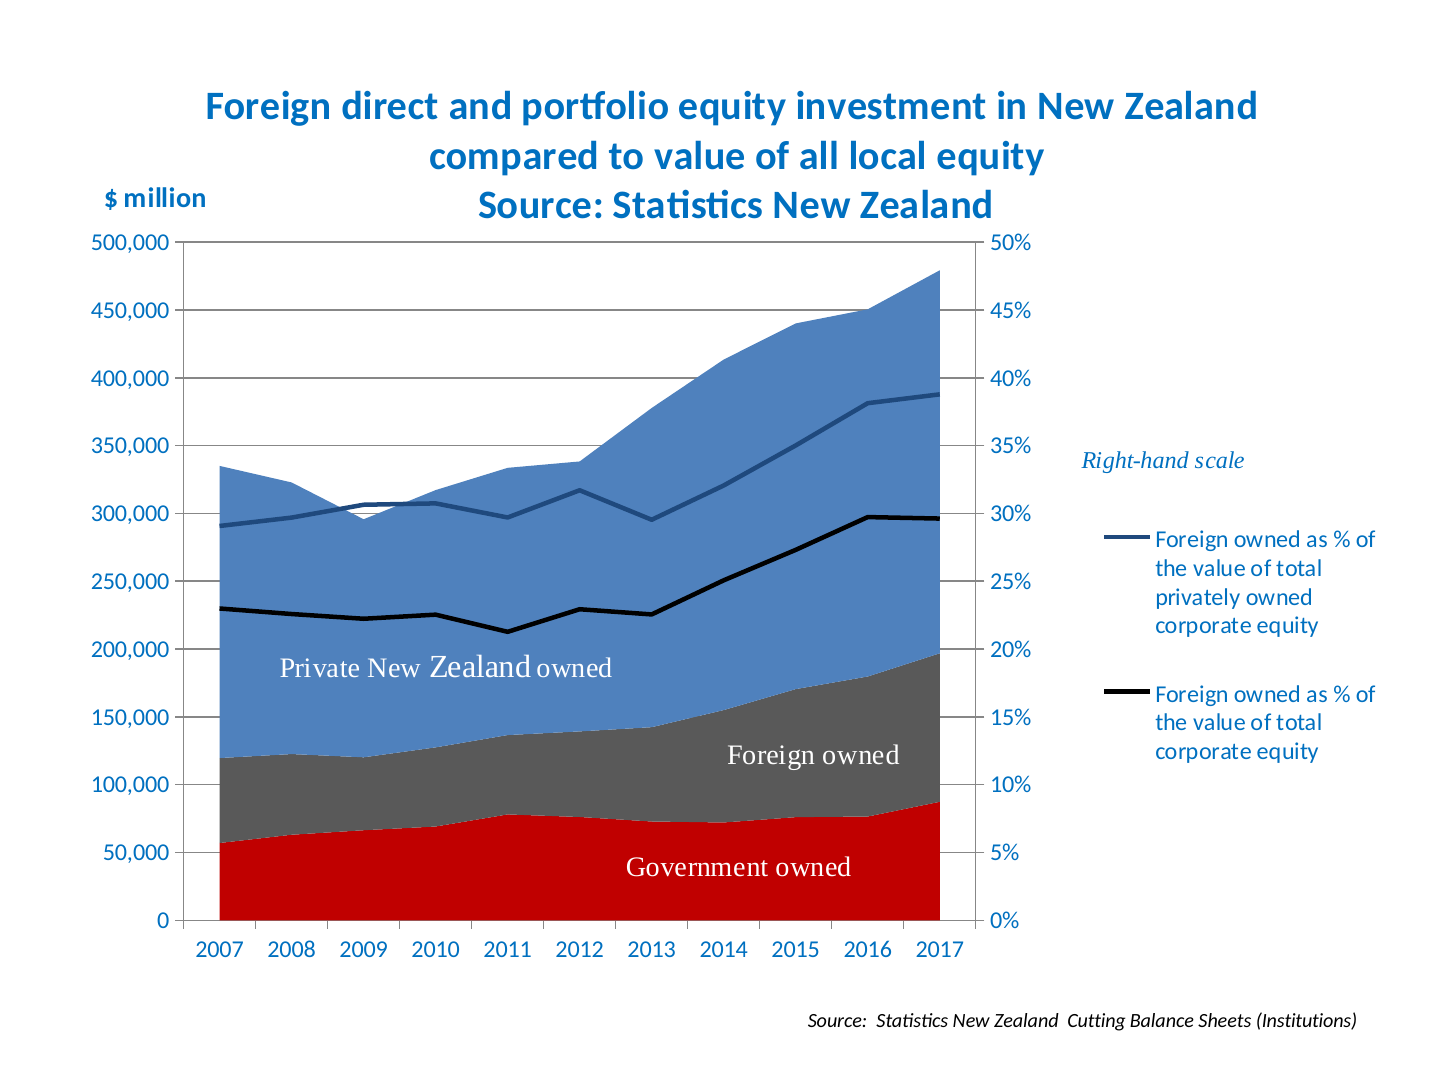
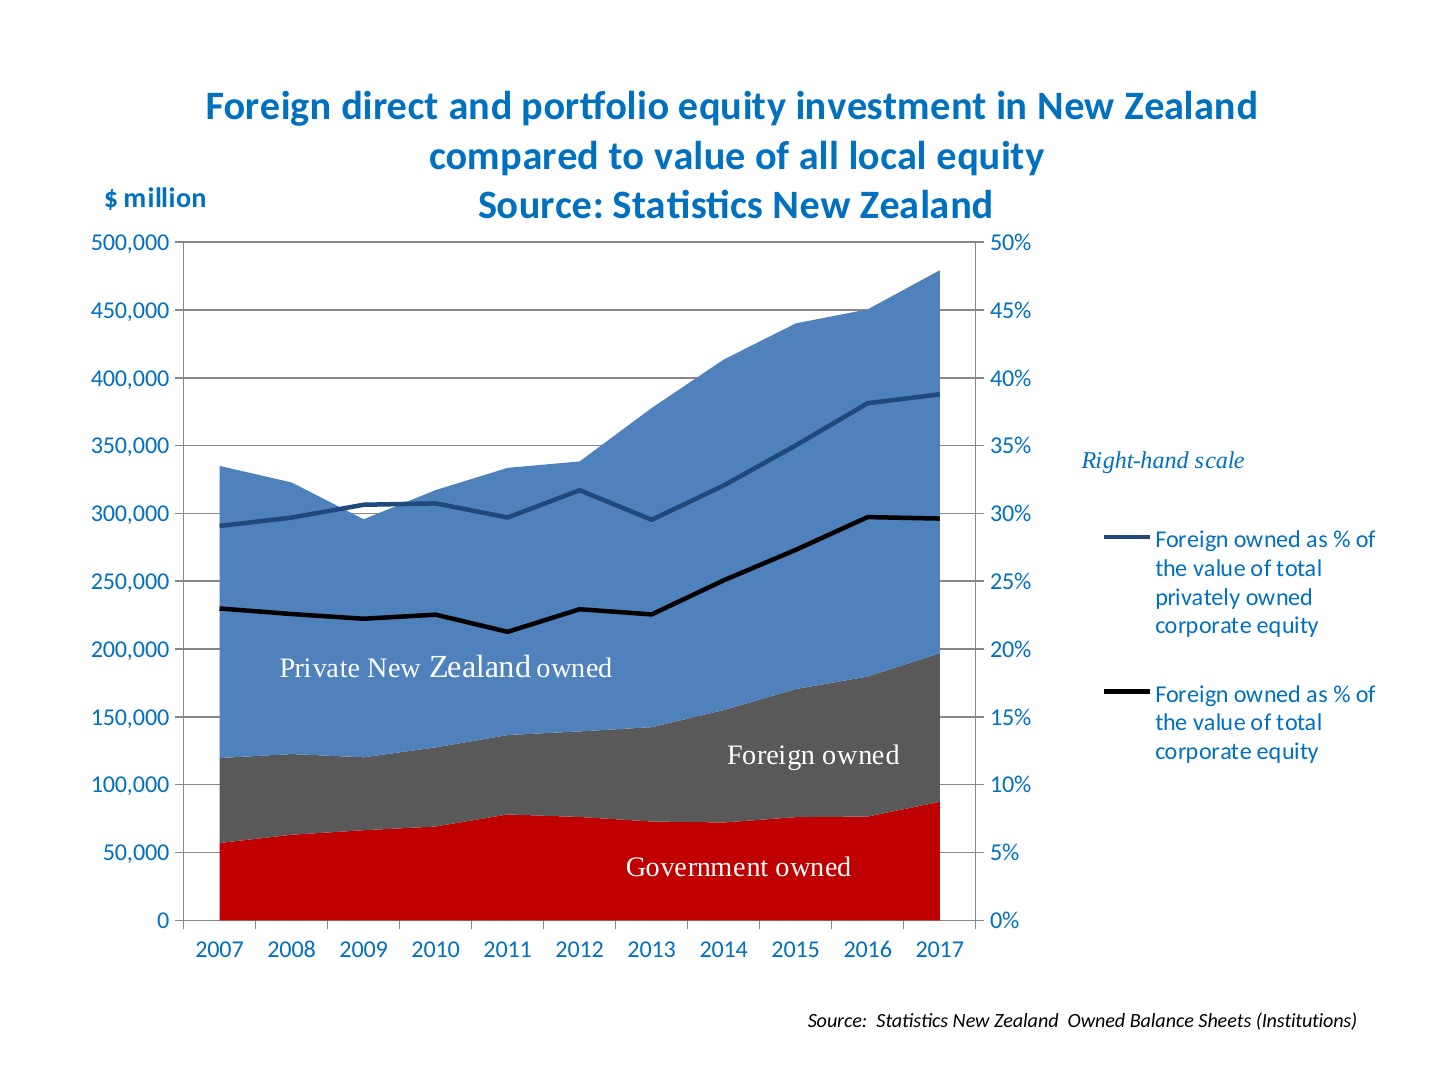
Statistics New Zealand Cutting: Cutting -> Owned (1097, 1022)
